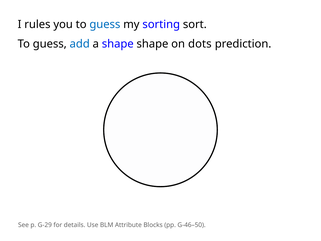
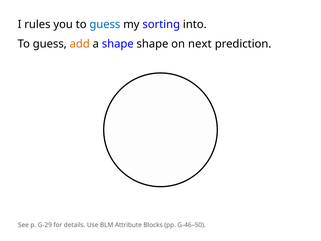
sort: sort -> into (195, 24)
add colour: blue -> orange (80, 44)
dots: dots -> next (200, 44)
